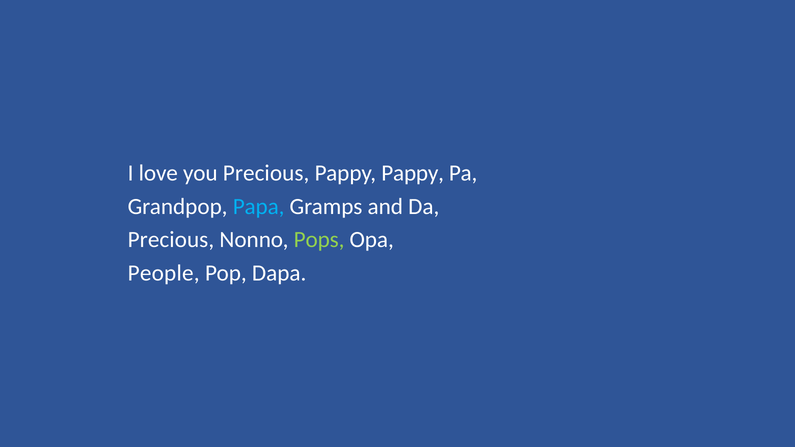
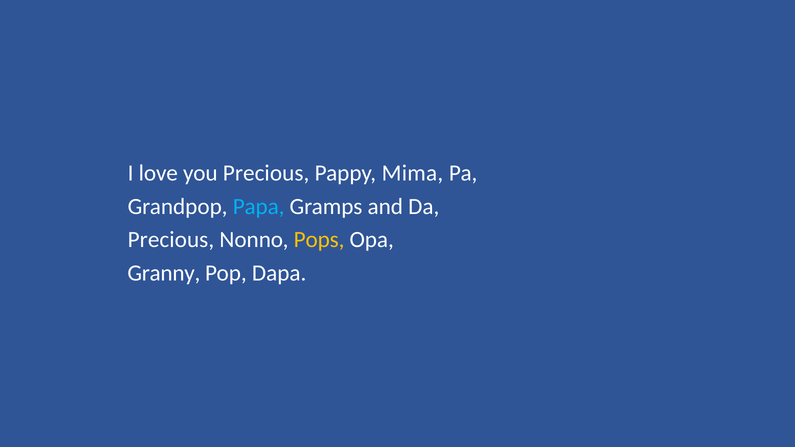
Pappy Pappy: Pappy -> Mima (412, 173)
Pops colour: light green -> yellow (319, 240)
People: People -> Granny (164, 273)
